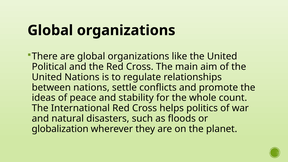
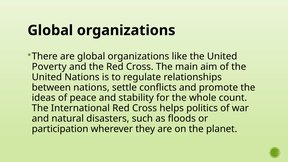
Political: Political -> Poverty (49, 67)
globalization: globalization -> participation (60, 129)
